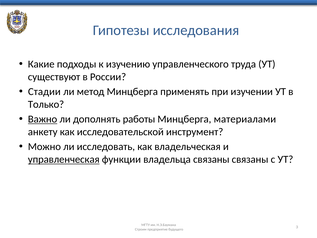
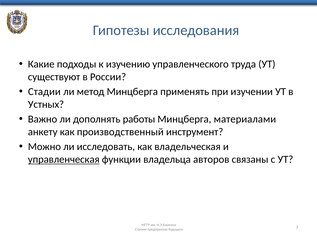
Только: Только -> Устных (46, 104)
Важно underline: present -> none (43, 119)
исследовательской: исследовательской -> производственный (120, 132)
владельца связаны: связаны -> авторов (211, 159)
